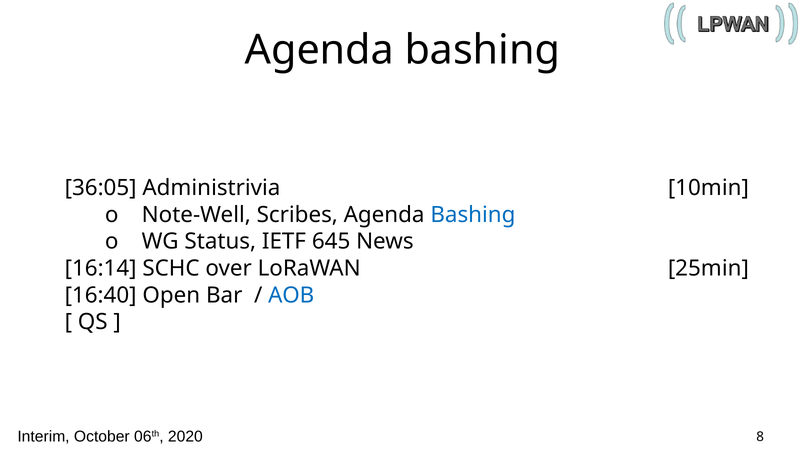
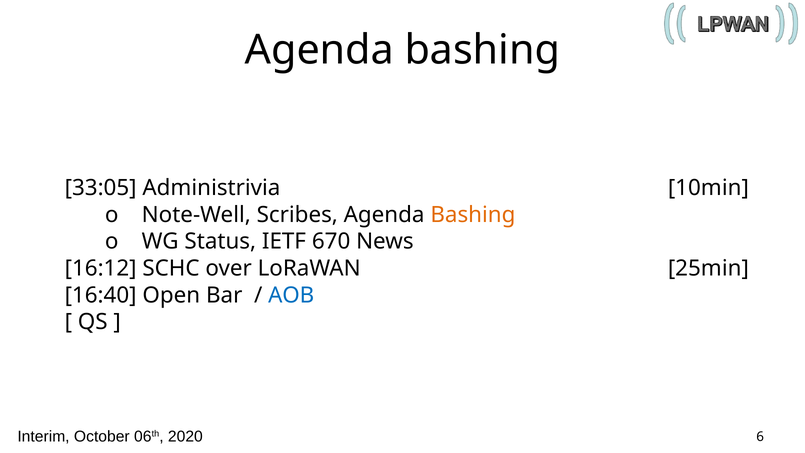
36:05: 36:05 -> 33:05 (101, 188)
Bashing colour: blue -> orange (473, 215)
645: 645 -> 670 (331, 241)
16:14: 16:14 -> 16:12 (101, 268)
8: 8 -> 6 (760, 437)
